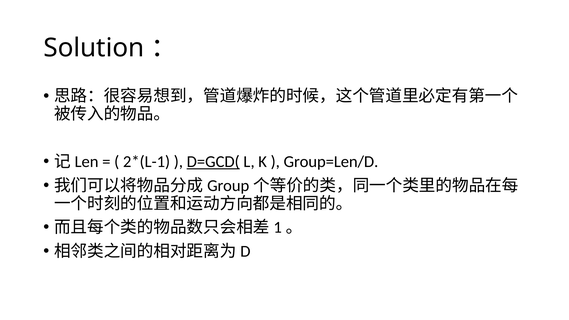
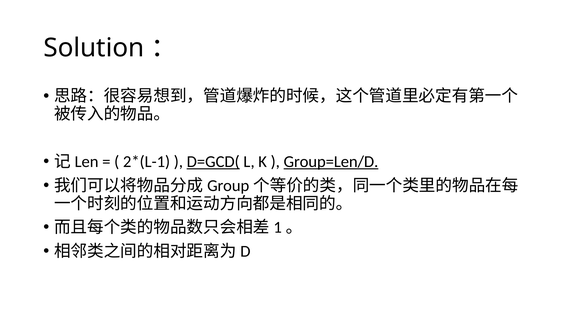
Group=Len/D underline: none -> present (331, 162)
